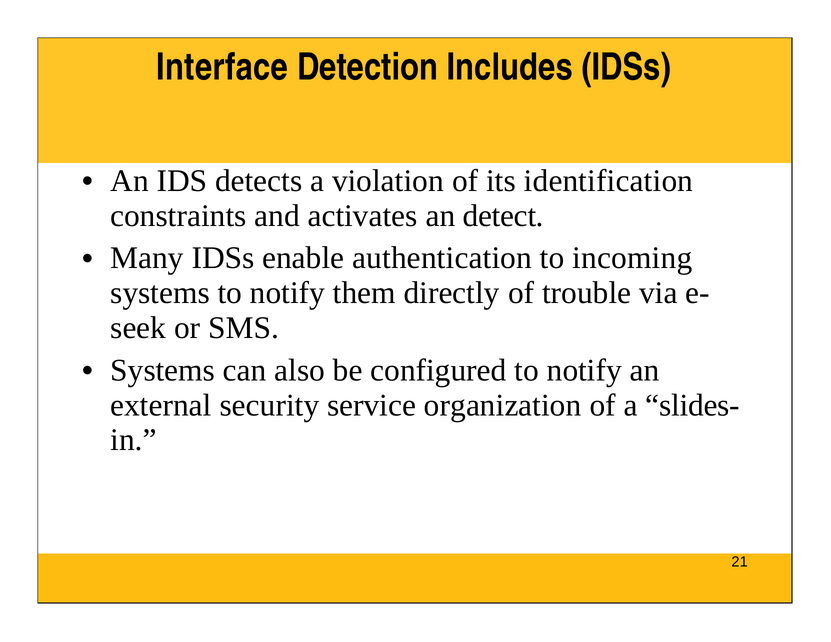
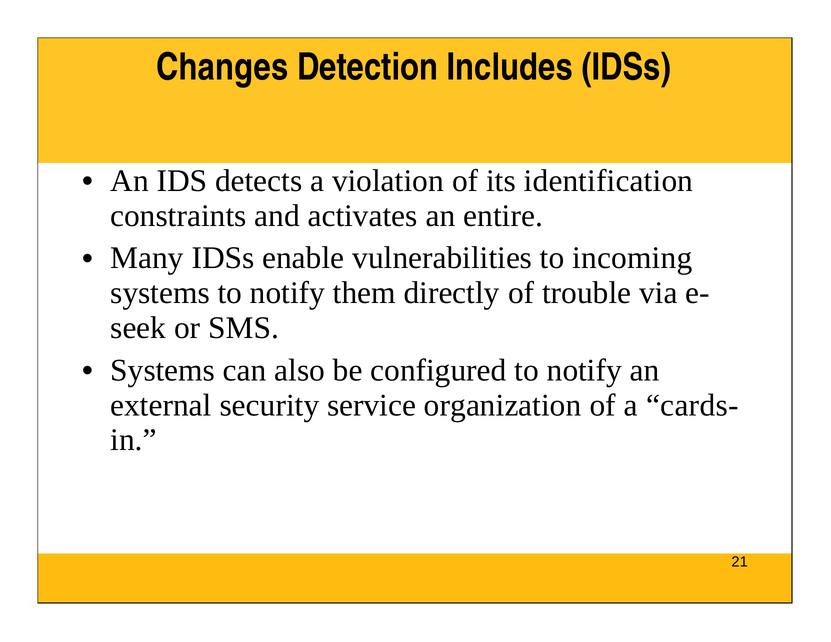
Interface: Interface -> Changes (222, 67)
detect: detect -> entire (503, 216)
authentication: authentication -> vulnerabilities (442, 258)
slides-: slides- -> cards- (692, 405)
